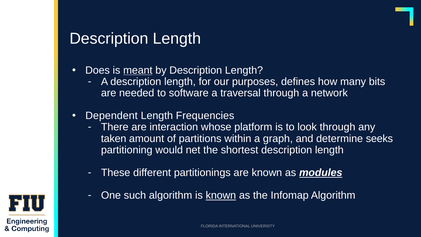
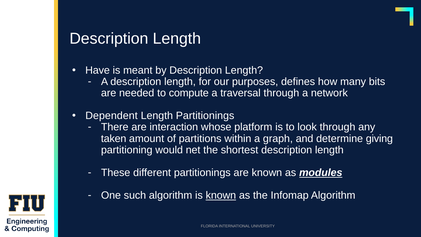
Does: Does -> Have (98, 70)
meant underline: present -> none (138, 70)
software: software -> compute (189, 93)
Length Frequencies: Frequencies -> Partitionings (205, 116)
seeks: seeks -> giving (379, 138)
